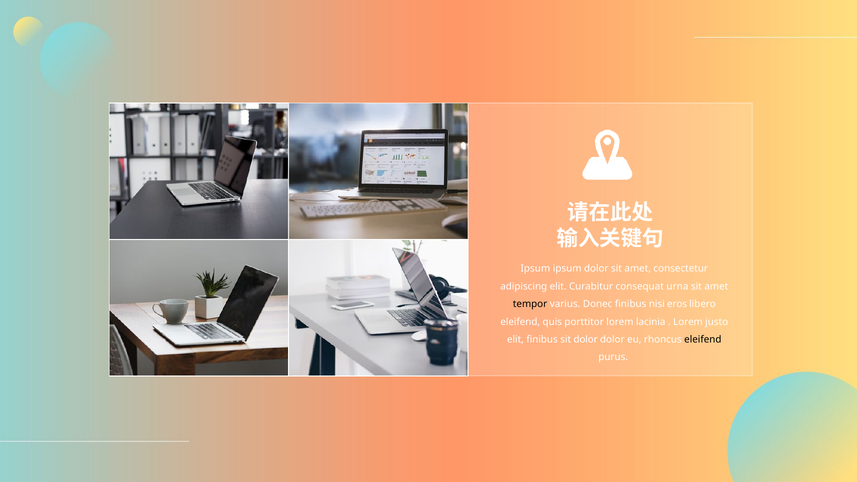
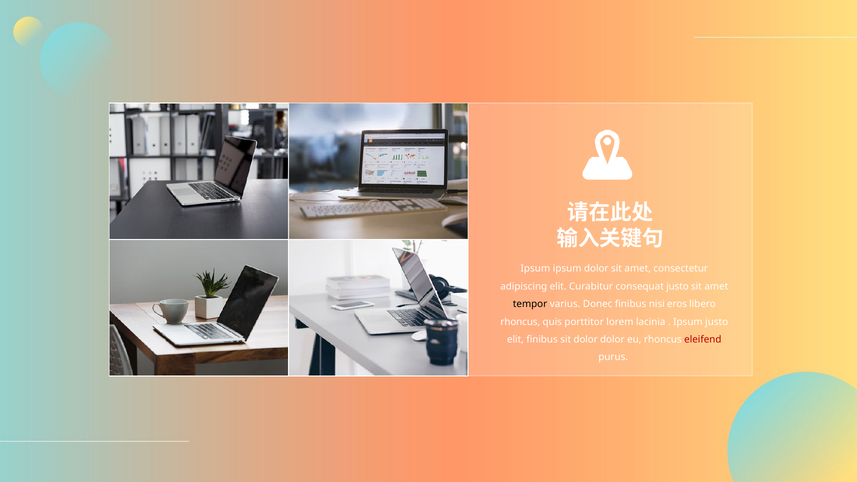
consequat urna: urna -> justo (677, 286)
eleifend: eleifend -> rhoncus (520, 322)
Lorem: Lorem -> Ipsum (688, 322)
eleifend colour: black -> red (703, 340)
